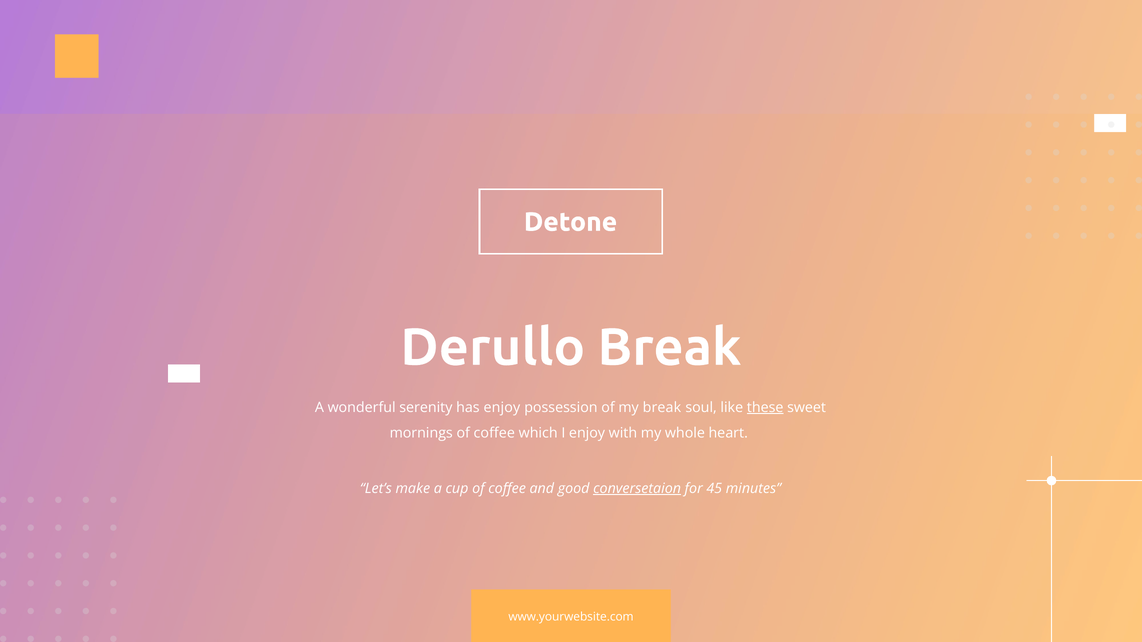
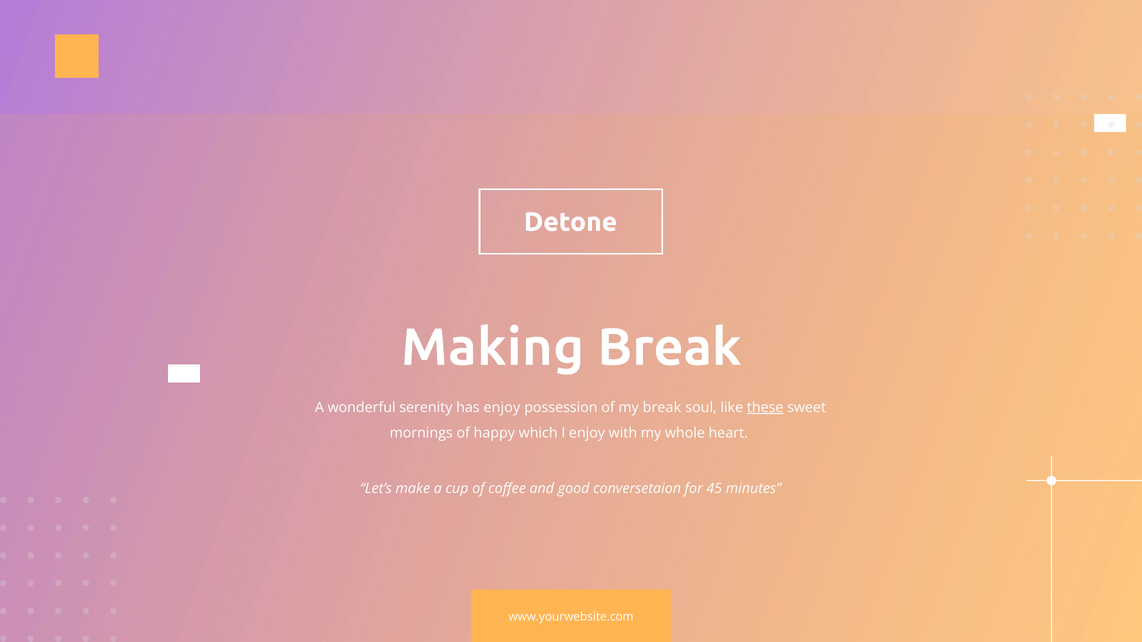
Derullo: Derullo -> Making (493, 348)
mornings of coffee: coffee -> happy (494, 433)
conversetaion underline: present -> none (637, 489)
